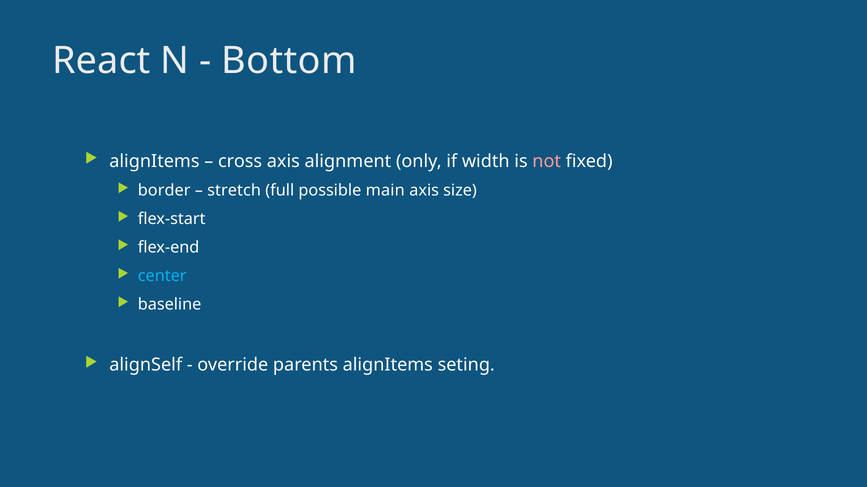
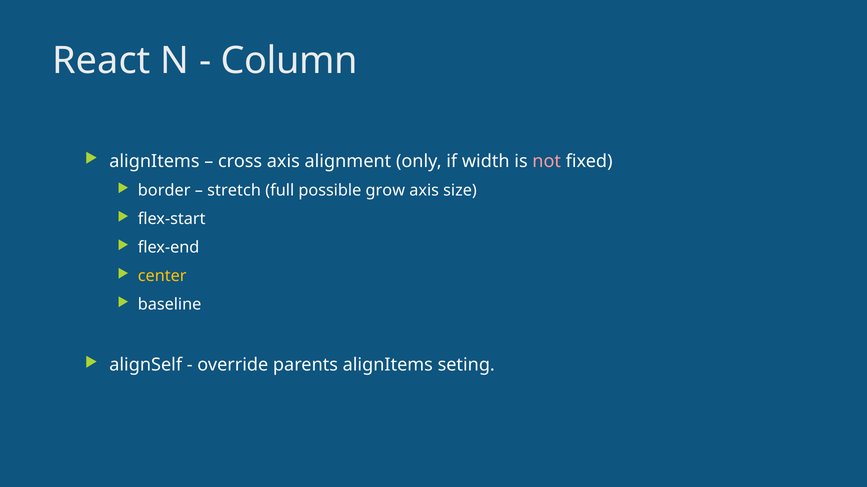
Bottom: Bottom -> Column (289, 61)
main: main -> grow (385, 191)
center colour: light blue -> yellow (162, 276)
